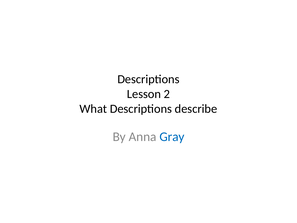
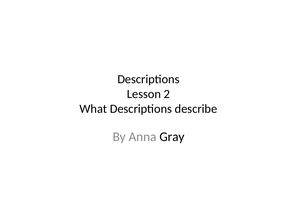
Gray colour: blue -> black (172, 137)
